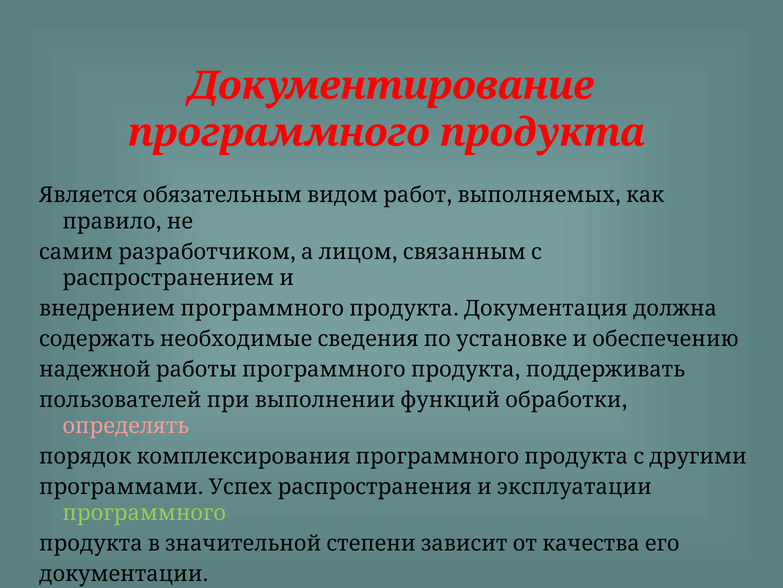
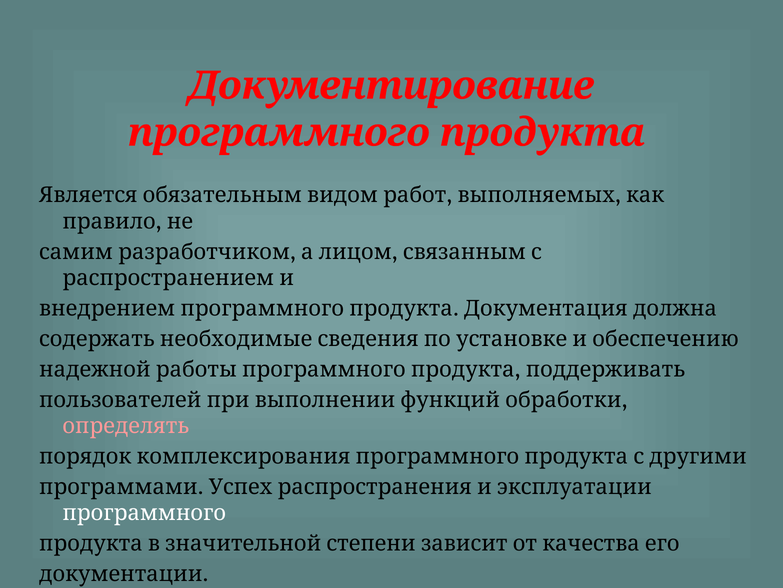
программного colour: light green -> white (144, 513)
